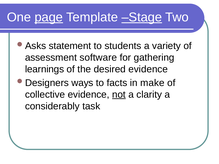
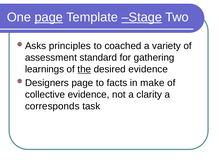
statement: statement -> principles (70, 46)
students: students -> coached (123, 46)
software: software -> standard (98, 58)
the underline: none -> present (84, 69)
ways: ways -> page (82, 83)
not underline: present -> none (119, 95)
considerably: considerably -> corresponds (52, 106)
